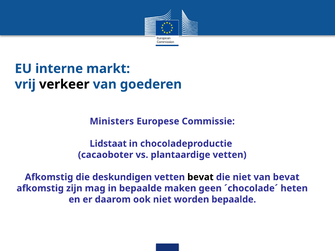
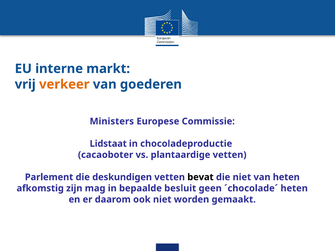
verkeer colour: black -> orange (64, 84)
Afkomstig: Afkomstig -> Parlement (49, 177)
van bevat: bevat -> heten (286, 177)
maken: maken -> besluit (180, 188)
worden bepaalde: bepaalde -> gemaakt (234, 200)
